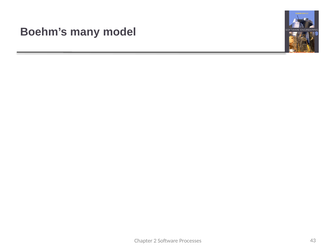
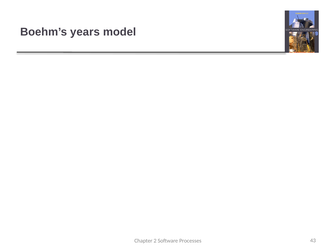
many: many -> years (85, 32)
